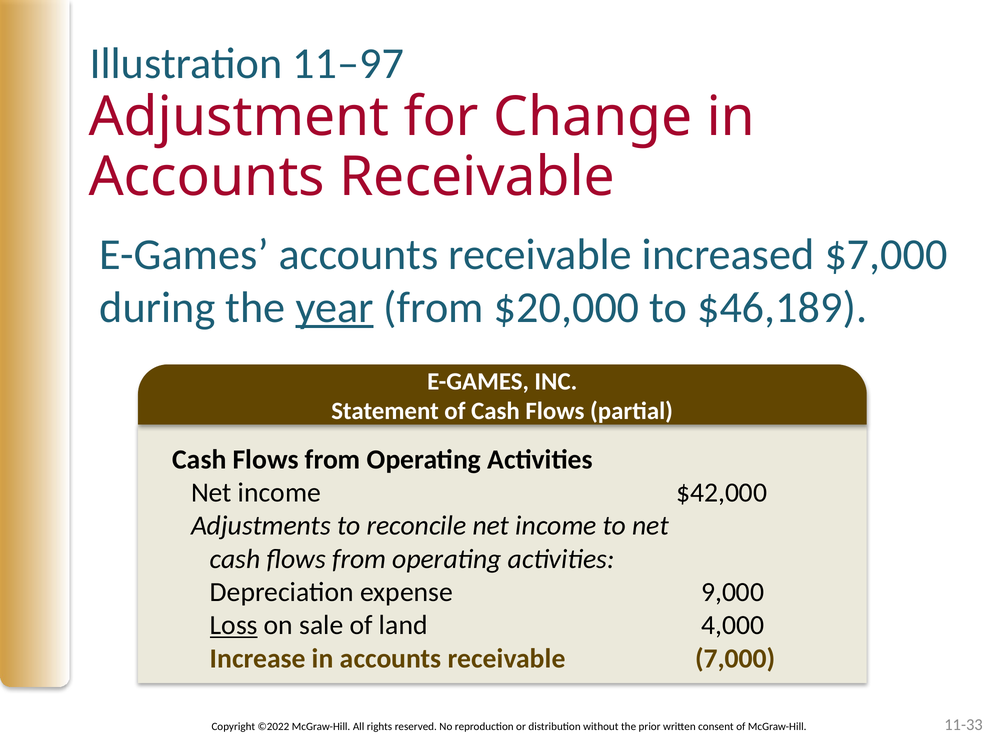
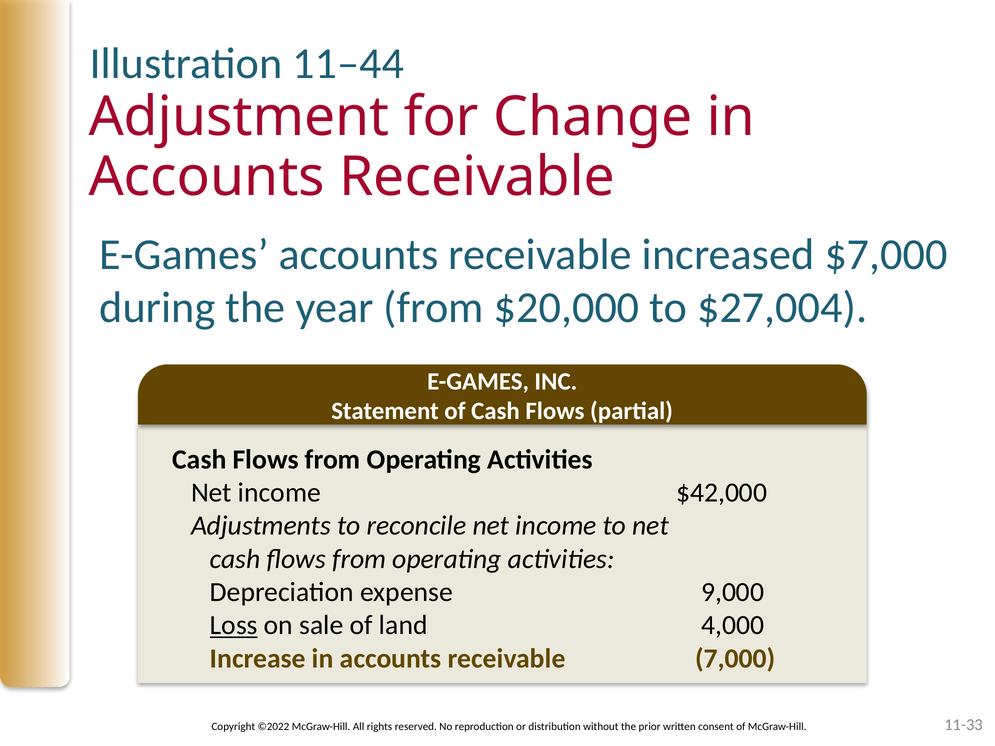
11–97: 11–97 -> 11–44 (348, 64)
year underline: present -> none (335, 308)
$46,189: $46,189 -> $27,004 (782, 308)
